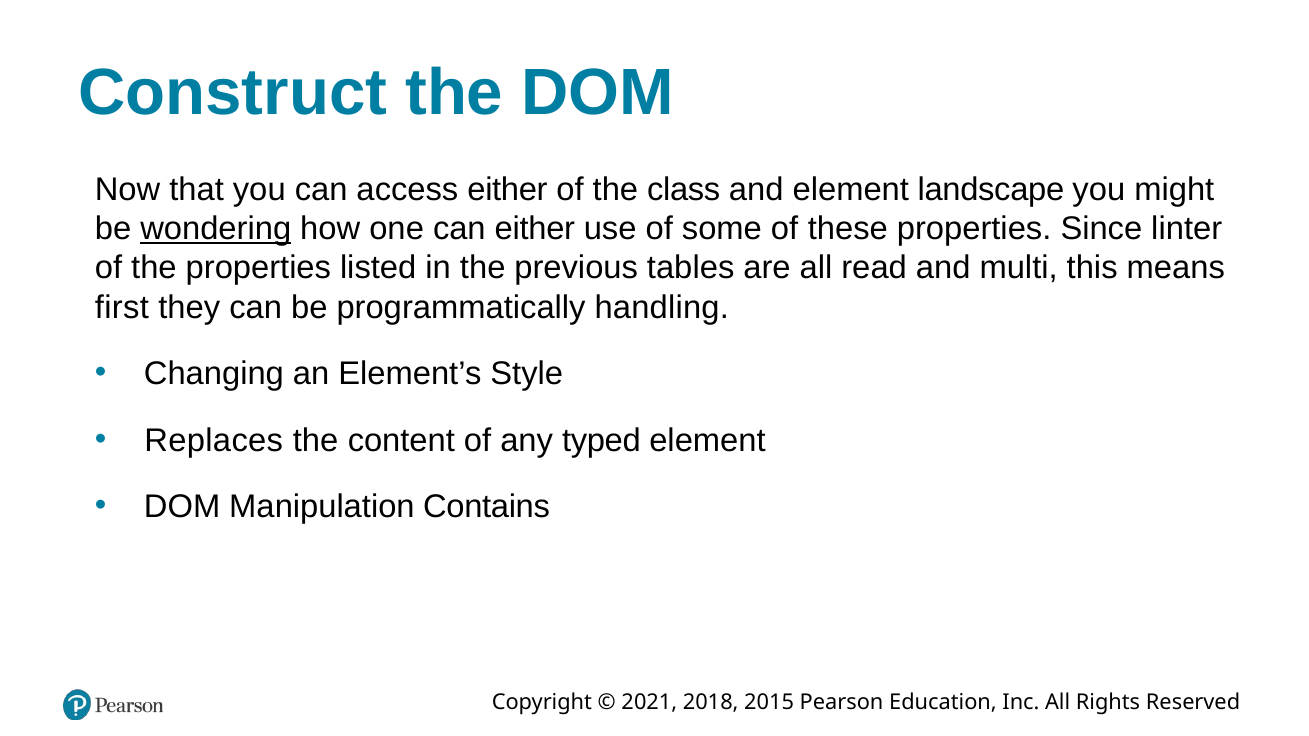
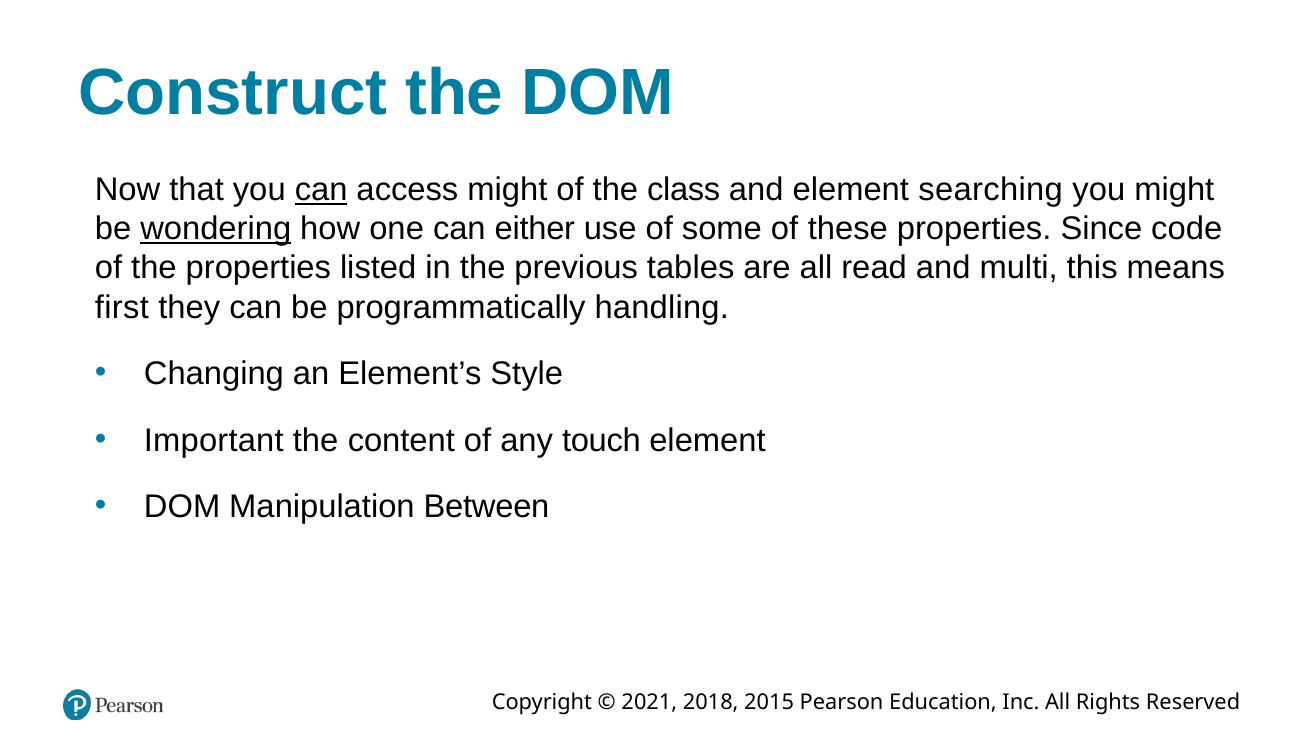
can underline: none -> present (321, 190)
access either: either -> might (507, 190)
landscape: landscape -> searching (991, 190)
linter: linter -> code (1187, 229)
Replaces: Replaces -> Important (214, 441)
typed: typed -> touch (601, 441)
Contains: Contains -> Between (487, 507)
